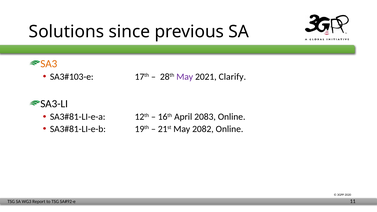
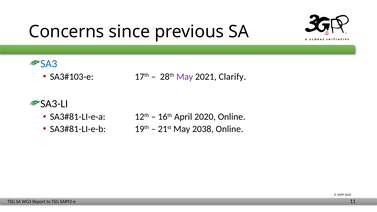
Solutions: Solutions -> Concerns (66, 32)
SA3 colour: orange -> blue (49, 64)
April 2083: 2083 -> 2020 (205, 117)
2082: 2082 -> 2038 (203, 129)
